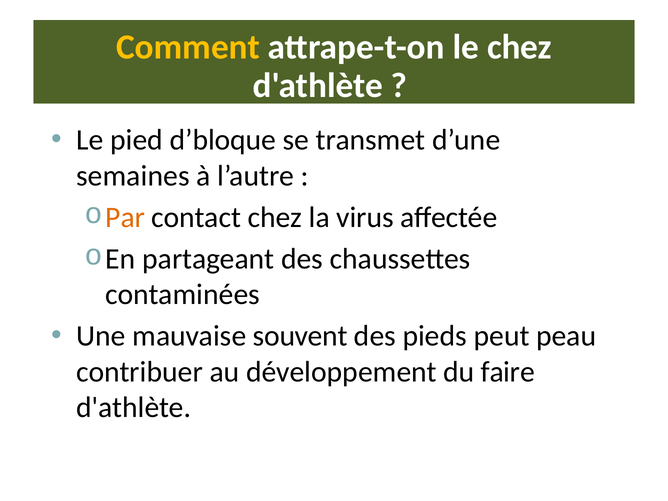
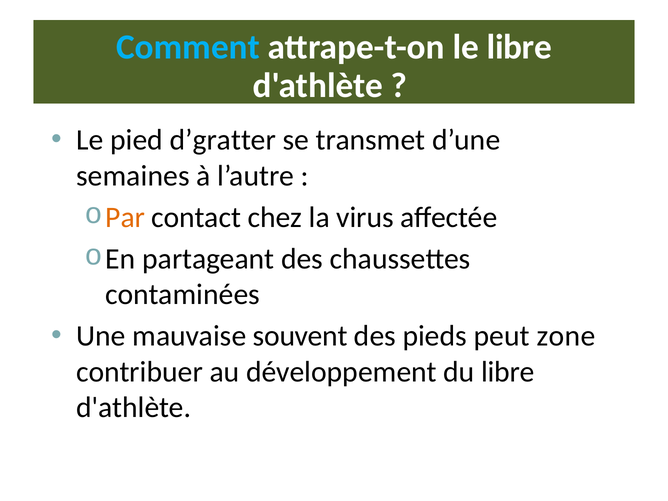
Comment colour: yellow -> light blue (188, 47)
le chez: chez -> libre (519, 47)
d’bloque: d’bloque -> d’gratter (223, 140)
peau: peau -> zone (566, 336)
du faire: faire -> libre (508, 372)
